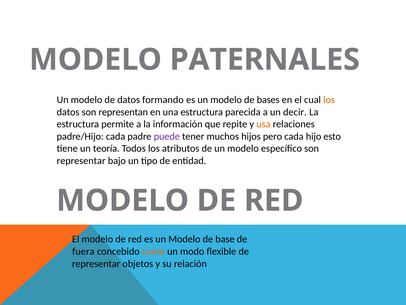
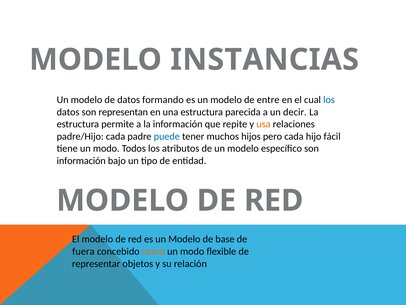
PATERNALES: PATERNALES -> INSTANCIAS (265, 60)
bases: bases -> entre (268, 100)
los colour: orange -> blue (329, 100)
puede colour: purple -> blue (167, 136)
esto: esto -> fácil (332, 136)
tiene un teoría: teoría -> modo (106, 148)
representar: representar -> información (81, 161)
